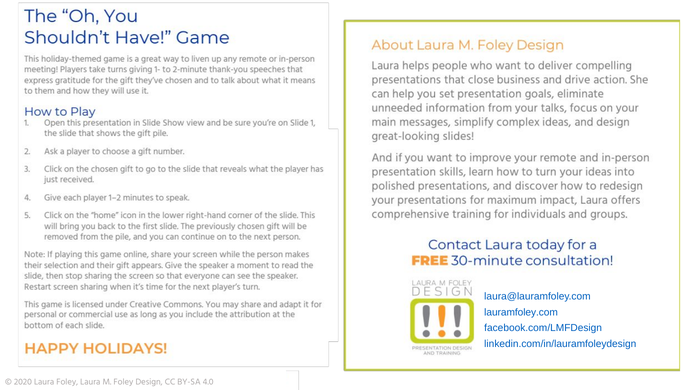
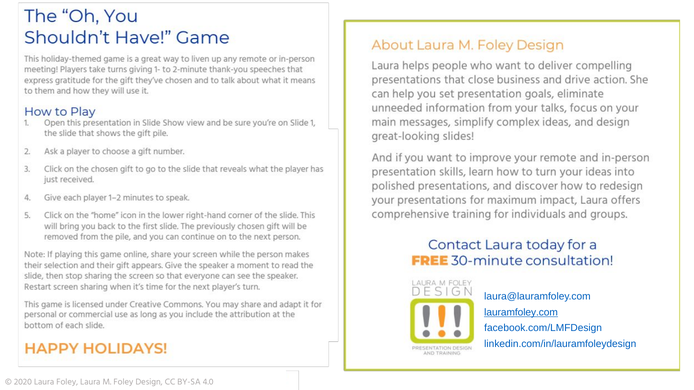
lauramfoley.com underline: none -> present (521, 313)
